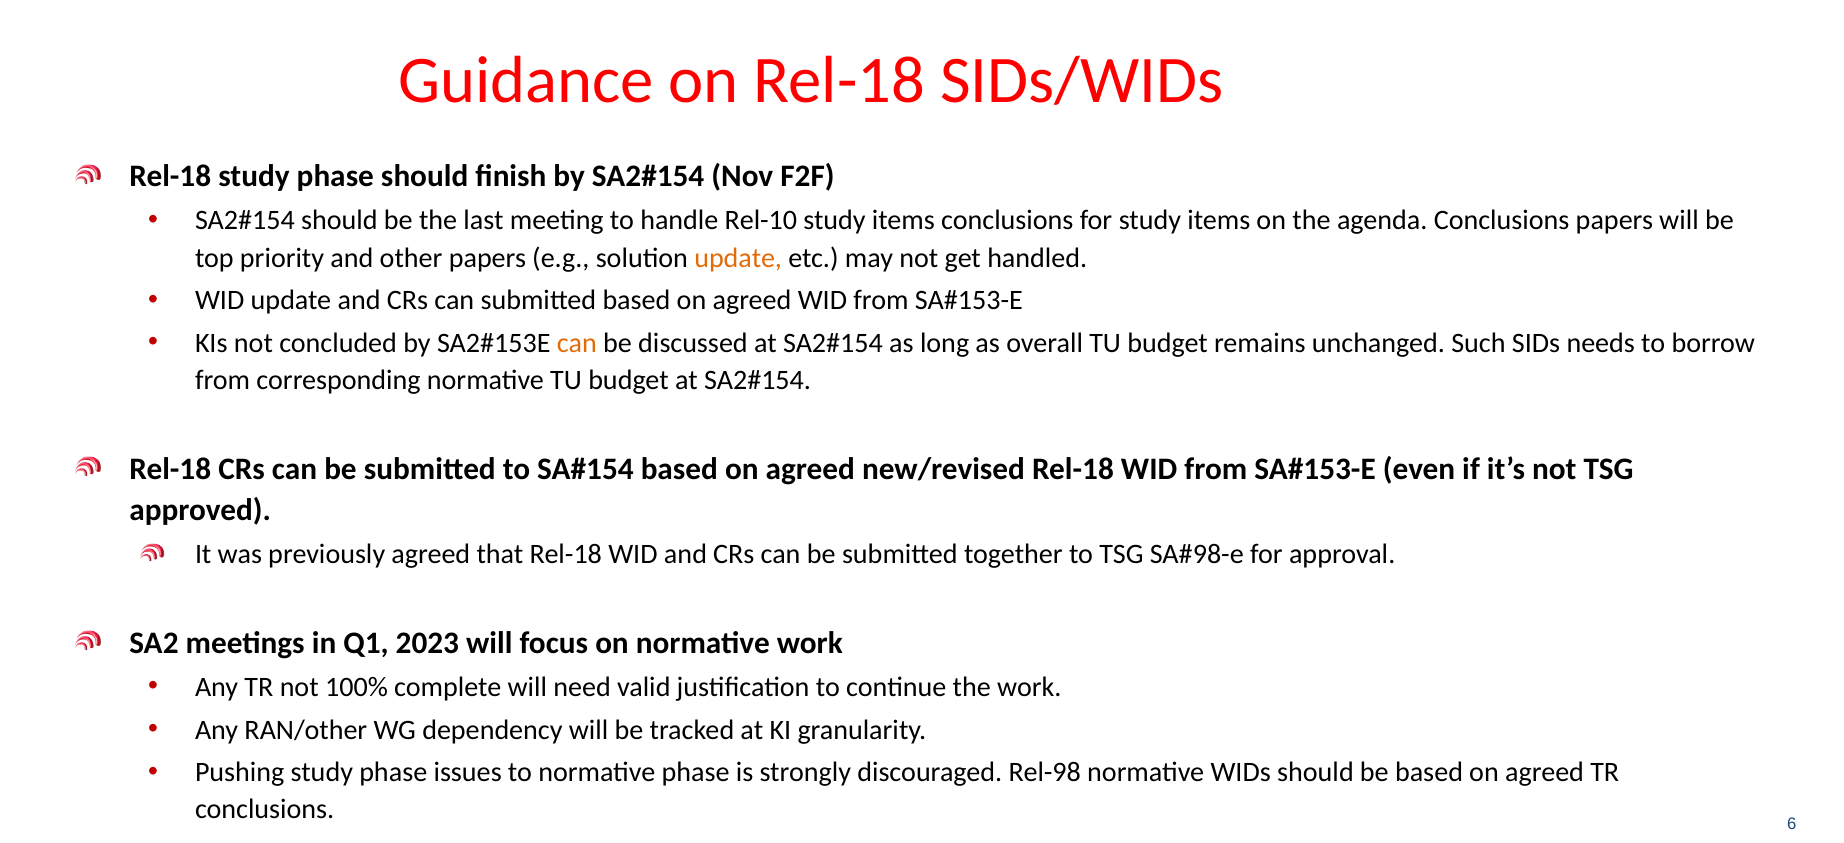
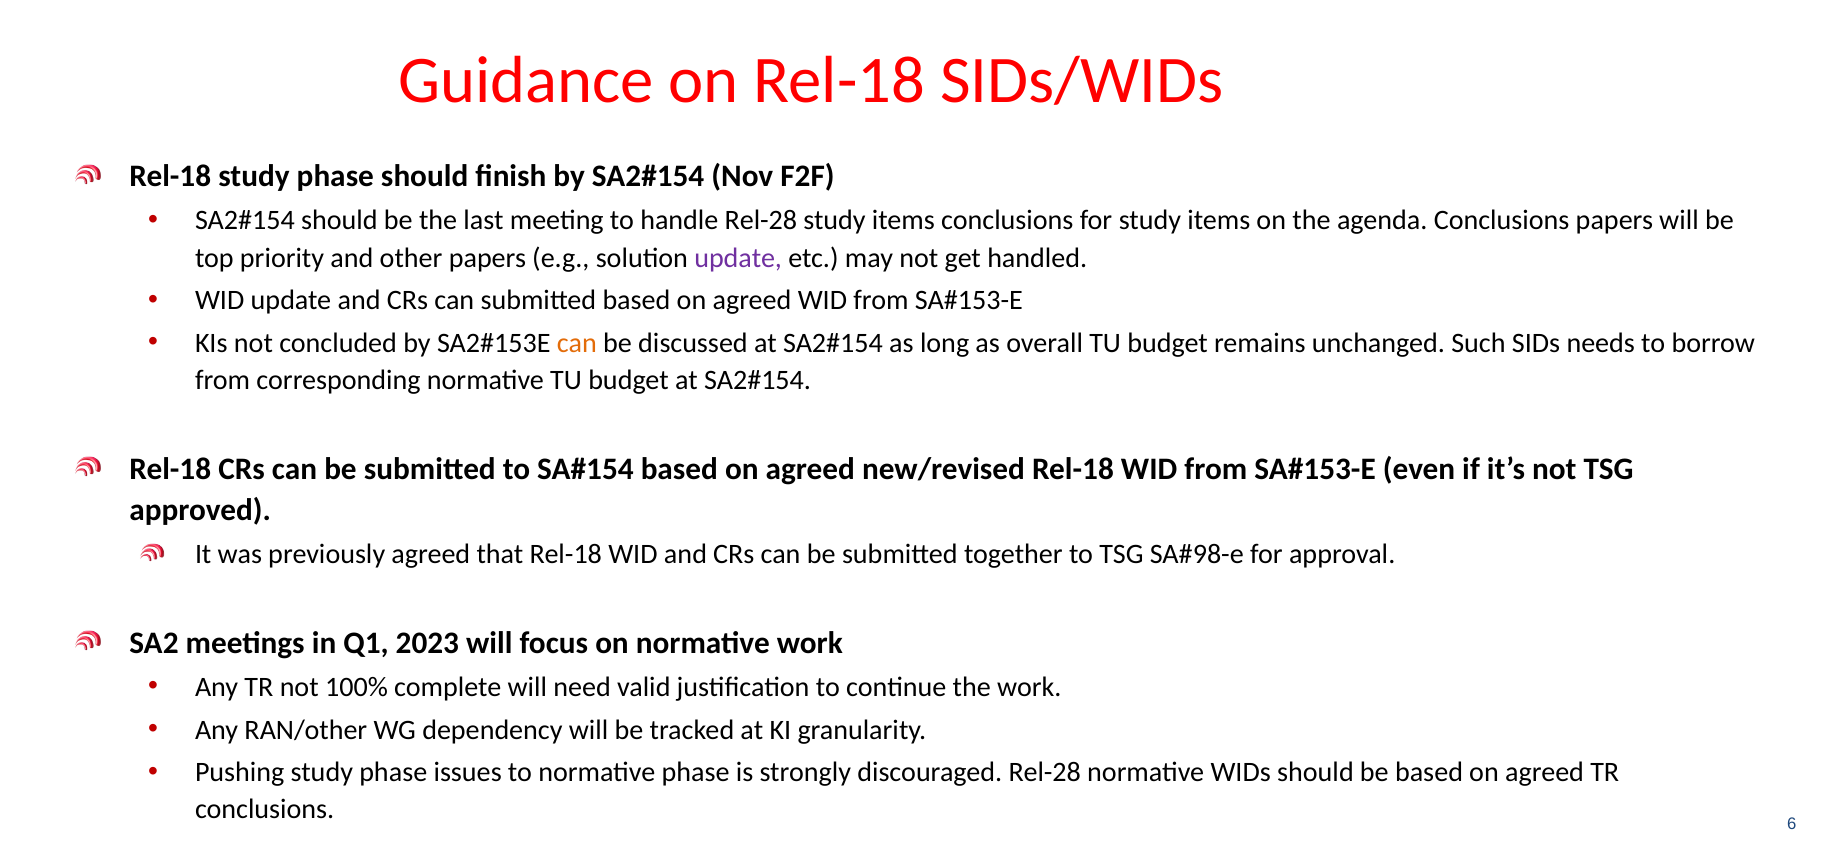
handle Rel-10: Rel-10 -> Rel-28 (761, 221)
update colour: orange -> purple (738, 258)
discouraged Rel-98: Rel-98 -> Rel-28 (1045, 773)
